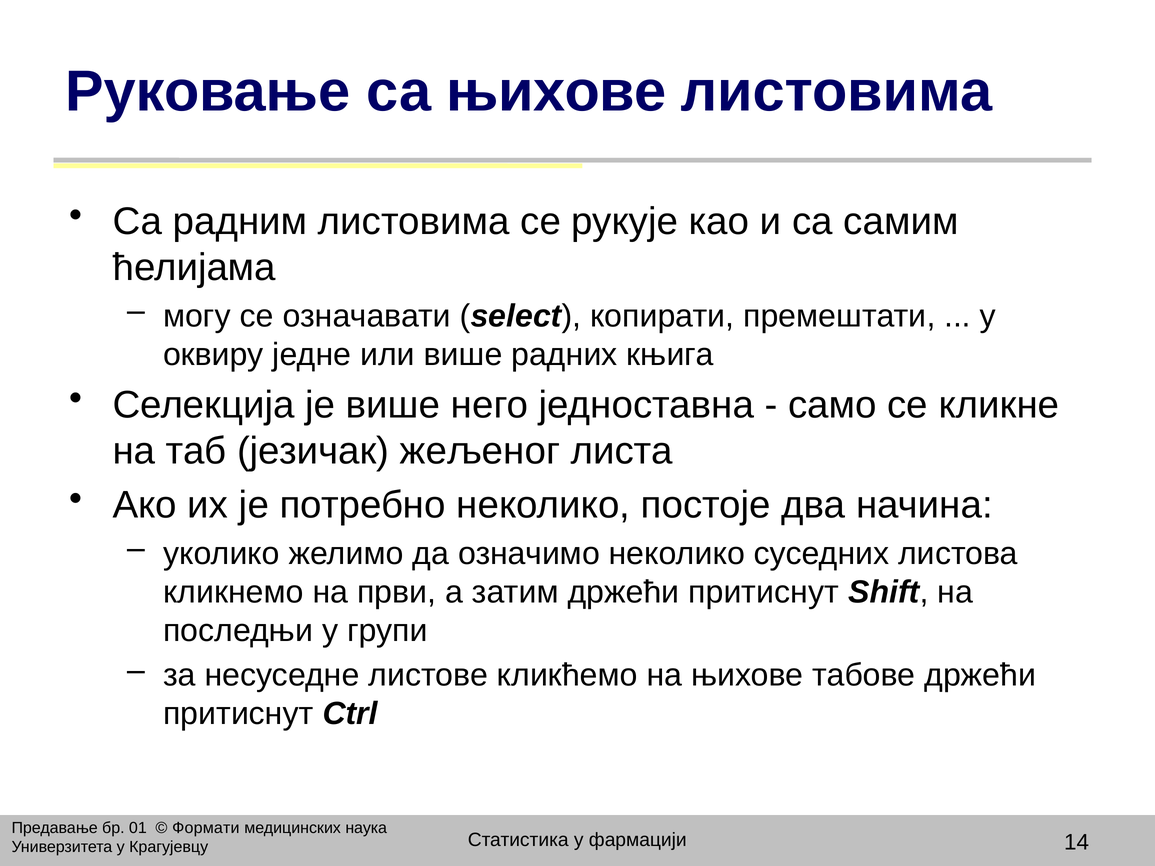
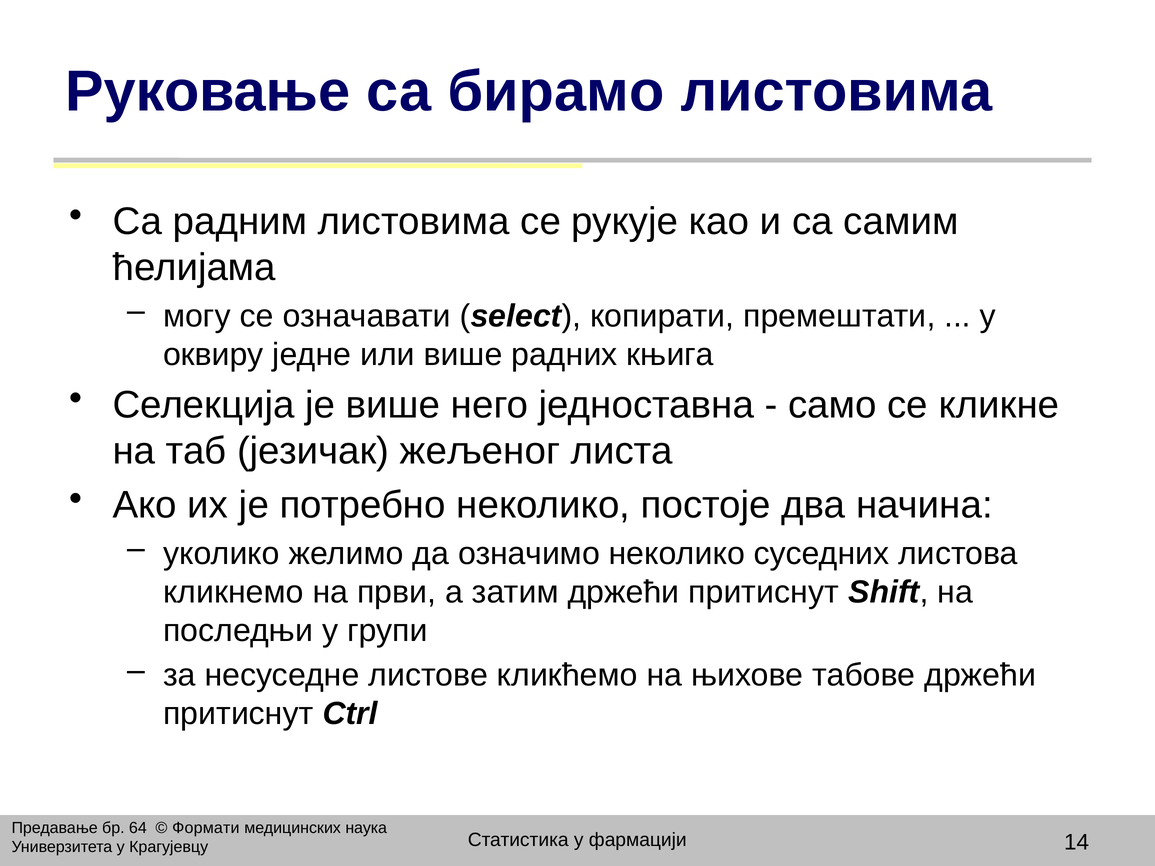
са њихове: њихове -> бирамо (556, 92)
01: 01 -> 64 (138, 828)
